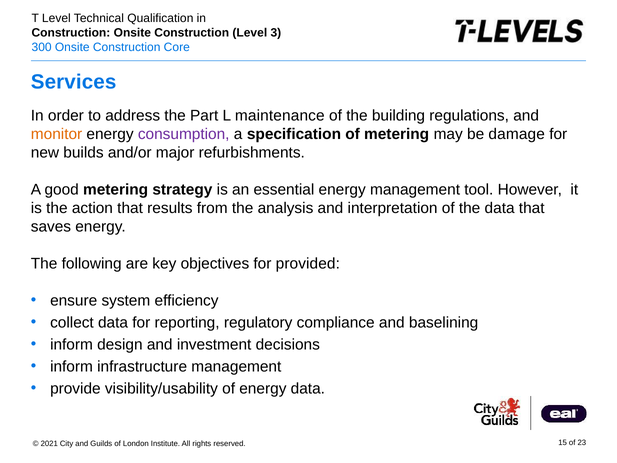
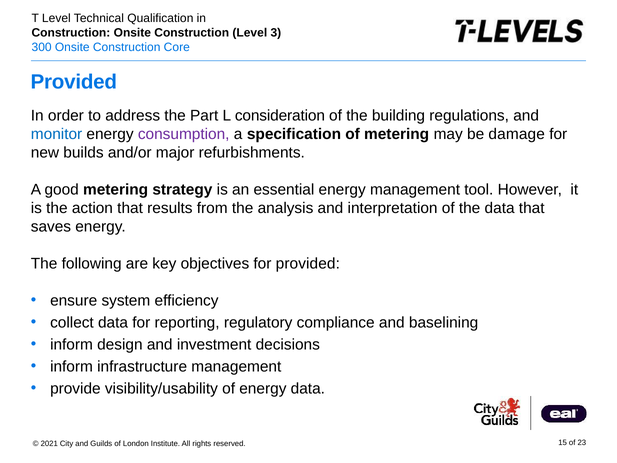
Services: Services -> Provided (74, 82)
maintenance: maintenance -> consideration (280, 115)
monitor colour: orange -> blue (57, 134)
